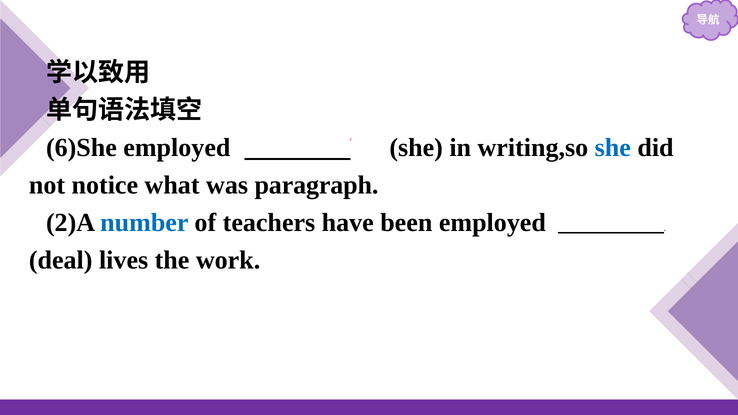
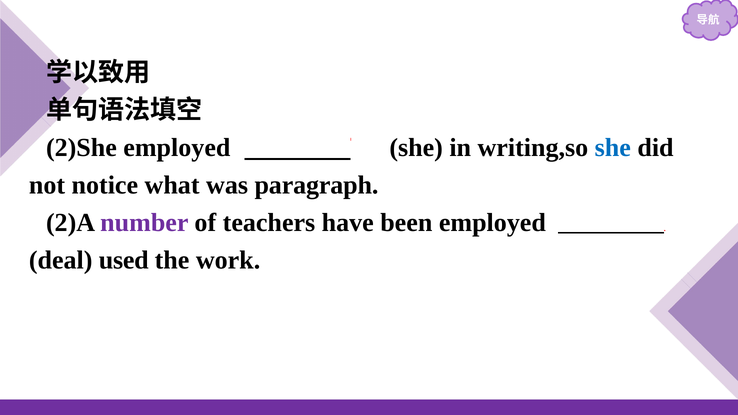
6)She: 6)She -> 2)She (81, 148)
number colour: blue -> purple (144, 223)
lives: lives -> used (124, 260)
